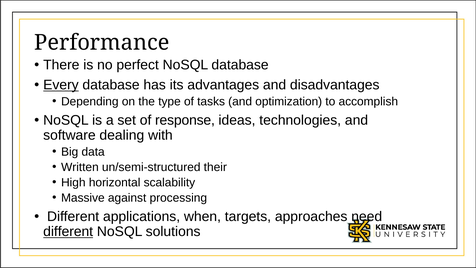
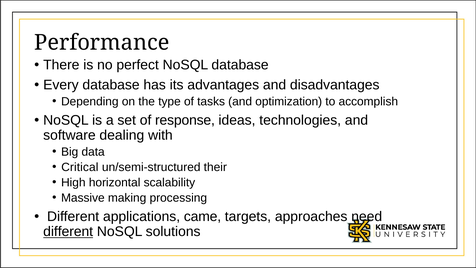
Every underline: present -> none (61, 85)
Written: Written -> Critical (80, 167)
against: against -> making (127, 198)
when: when -> came (203, 216)
